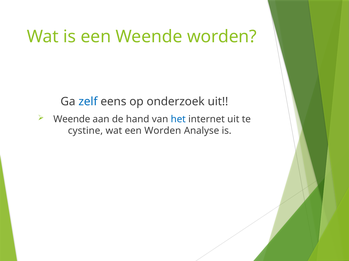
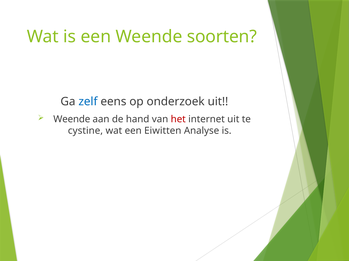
Weende worden: worden -> soorten (222, 37)
het colour: blue -> red (178, 119)
een Worden: Worden -> Eiwitten (163, 131)
